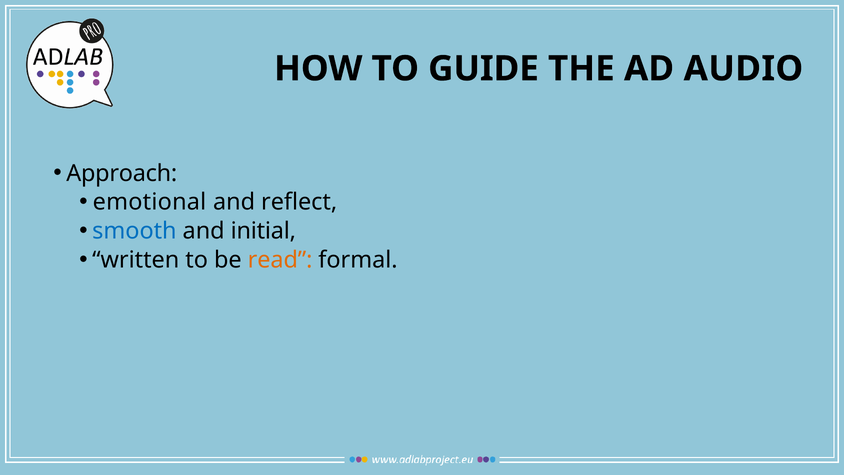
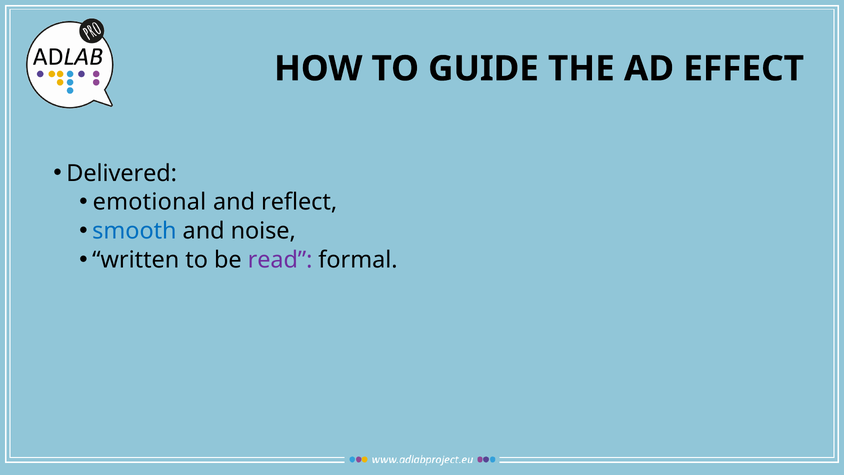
AUDIO: AUDIO -> EFFECT (744, 69)
Approach: Approach -> Delivered (122, 173)
initial: initial -> noise (263, 231)
read colour: orange -> purple (280, 260)
